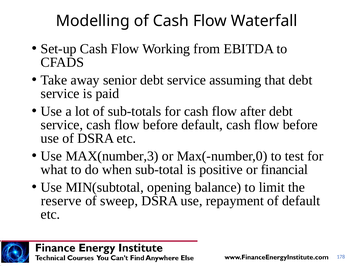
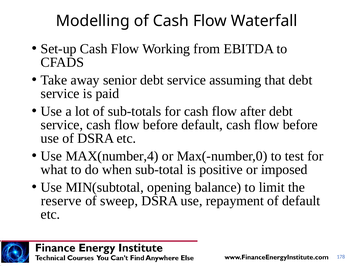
MAX(number,3: MAX(number,3 -> MAX(number,4 (112, 156)
financial: financial -> imposed (284, 169)
